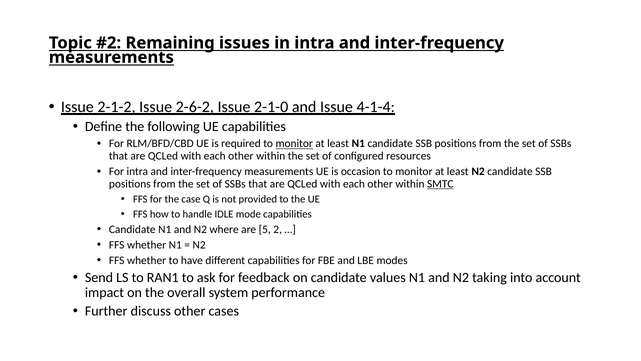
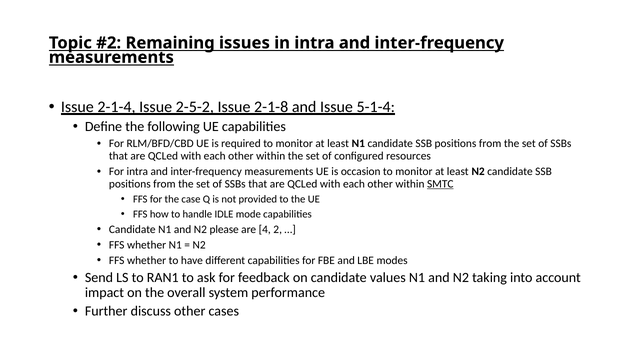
2-1-2: 2-1-2 -> 2-1-4 (117, 107)
2-6-2: 2-6-2 -> 2-5-2 (195, 107)
2-1-0: 2-1-0 -> 2-1-8 (271, 107)
4-1-4: 4-1-4 -> 5-1-4 (376, 107)
monitor underline: present -> none (294, 144)
where: where -> please (224, 229)
5: 5 -> 4 (265, 229)
